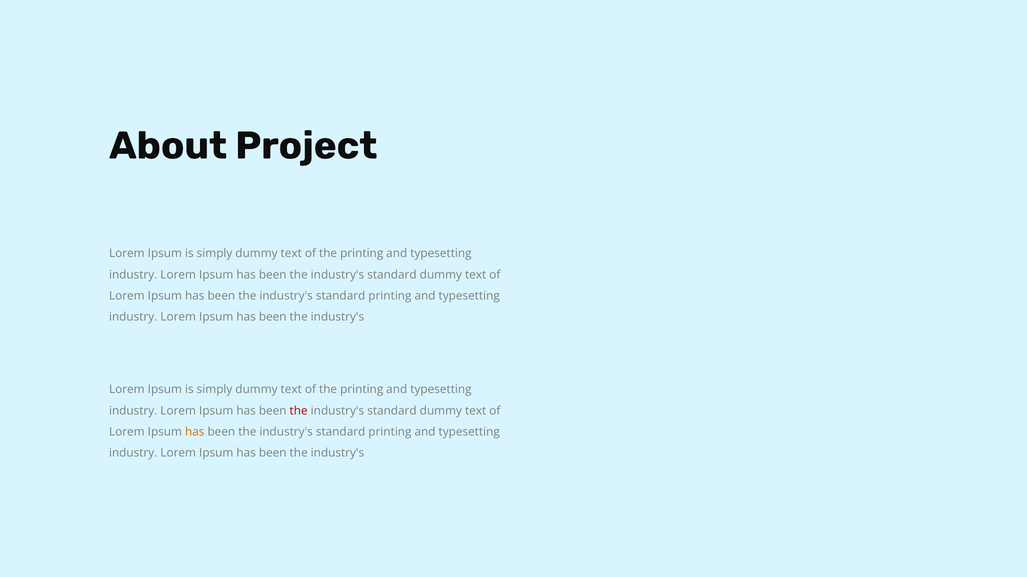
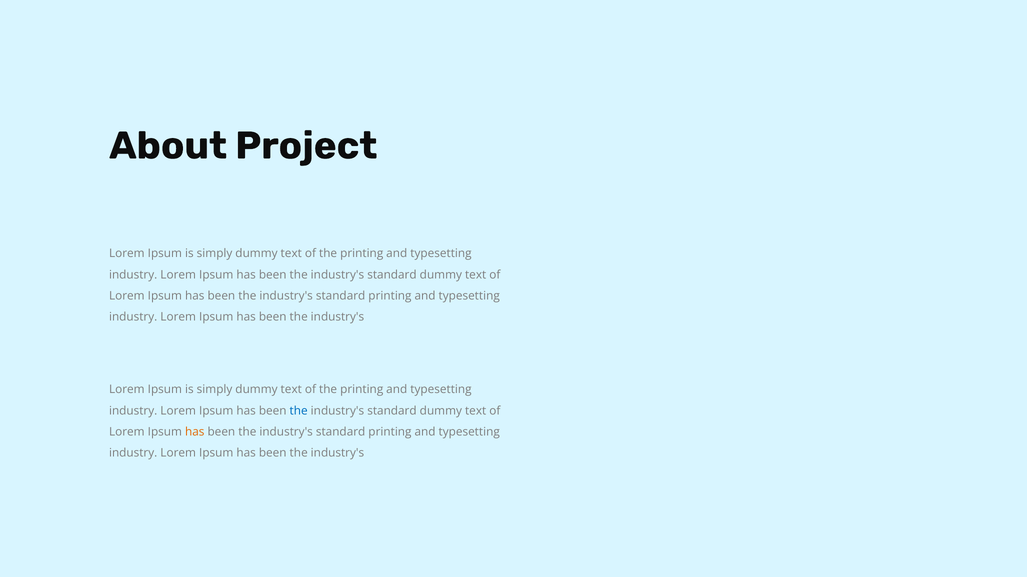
the colour: red -> blue (299, 411)
